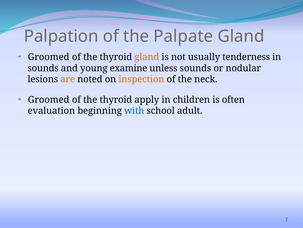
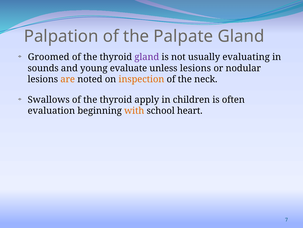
gland colour: orange -> purple (147, 57)
tenderness: tenderness -> evaluating (246, 57)
examine: examine -> evaluate (128, 68)
unless sounds: sounds -> lesions (195, 68)
Groomed: Groomed -> Swallows (49, 99)
with colour: blue -> orange (134, 111)
adult: adult -> heart (190, 111)
